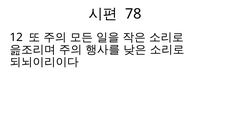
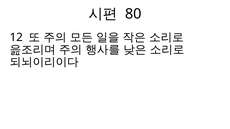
78: 78 -> 80 (133, 14)
